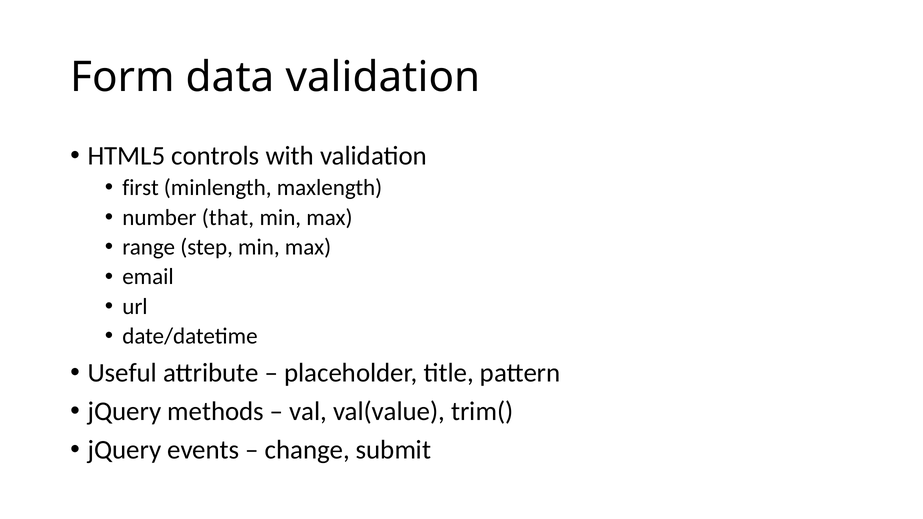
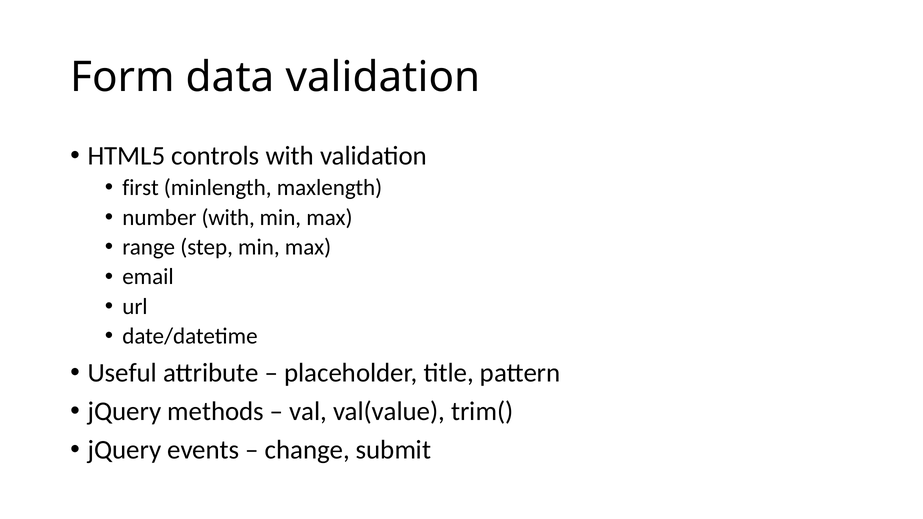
number that: that -> with (228, 218)
